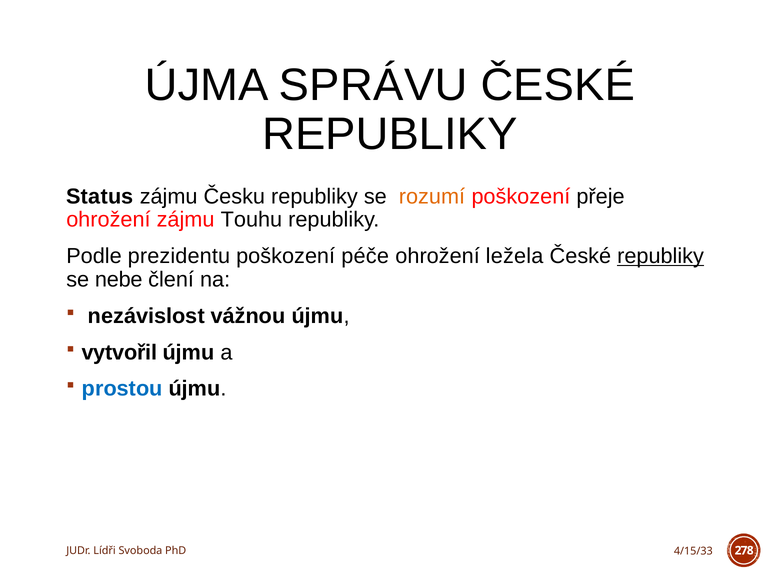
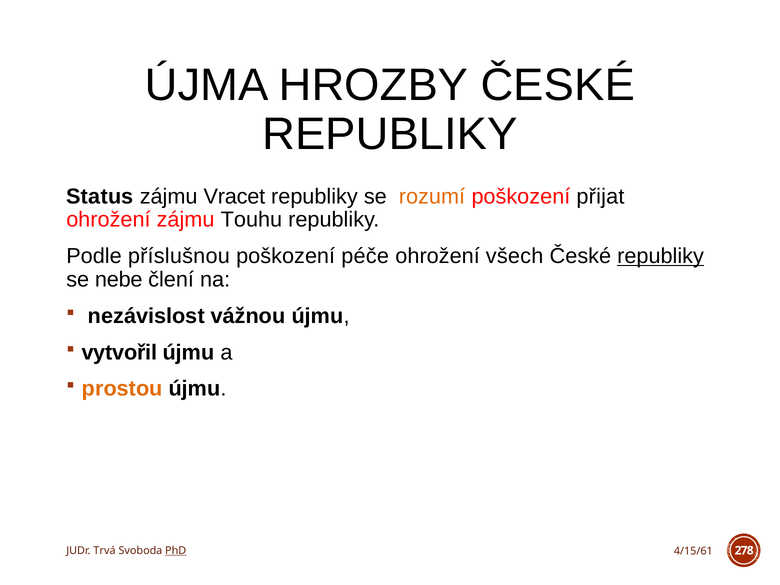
SPRÁVU: SPRÁVU -> HROZBY (373, 85)
Česku: Česku -> Vracet (234, 196)
přeje: přeje -> přijat (600, 196)
prezidentu: prezidentu -> příslušnou (179, 256)
ležela: ležela -> všech (515, 256)
prostou colour: blue -> orange (122, 389)
Lídři: Lídři -> Trvá (105, 551)
PhD underline: none -> present (176, 551)
4/15/33: 4/15/33 -> 4/15/61 (693, 551)
